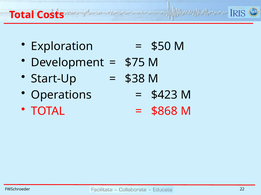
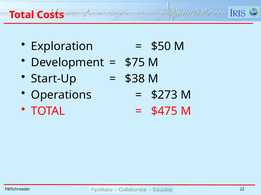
$423: $423 -> $273 (164, 95)
$868: $868 -> $475 (164, 112)
